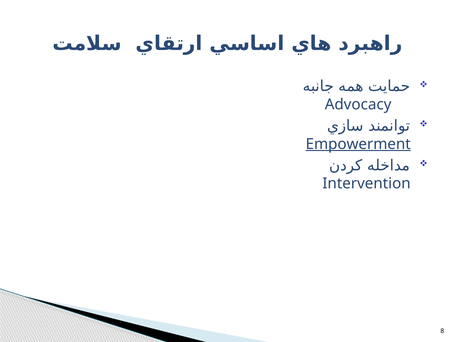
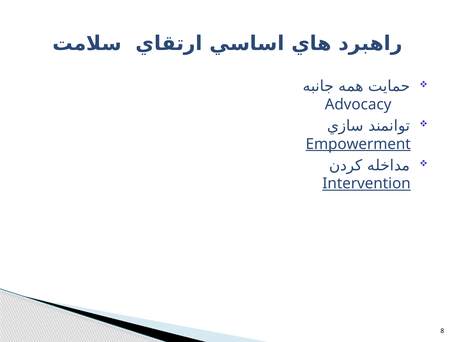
Intervention underline: none -> present (367, 183)
